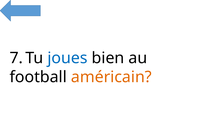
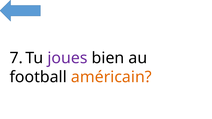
joues colour: blue -> purple (67, 58)
